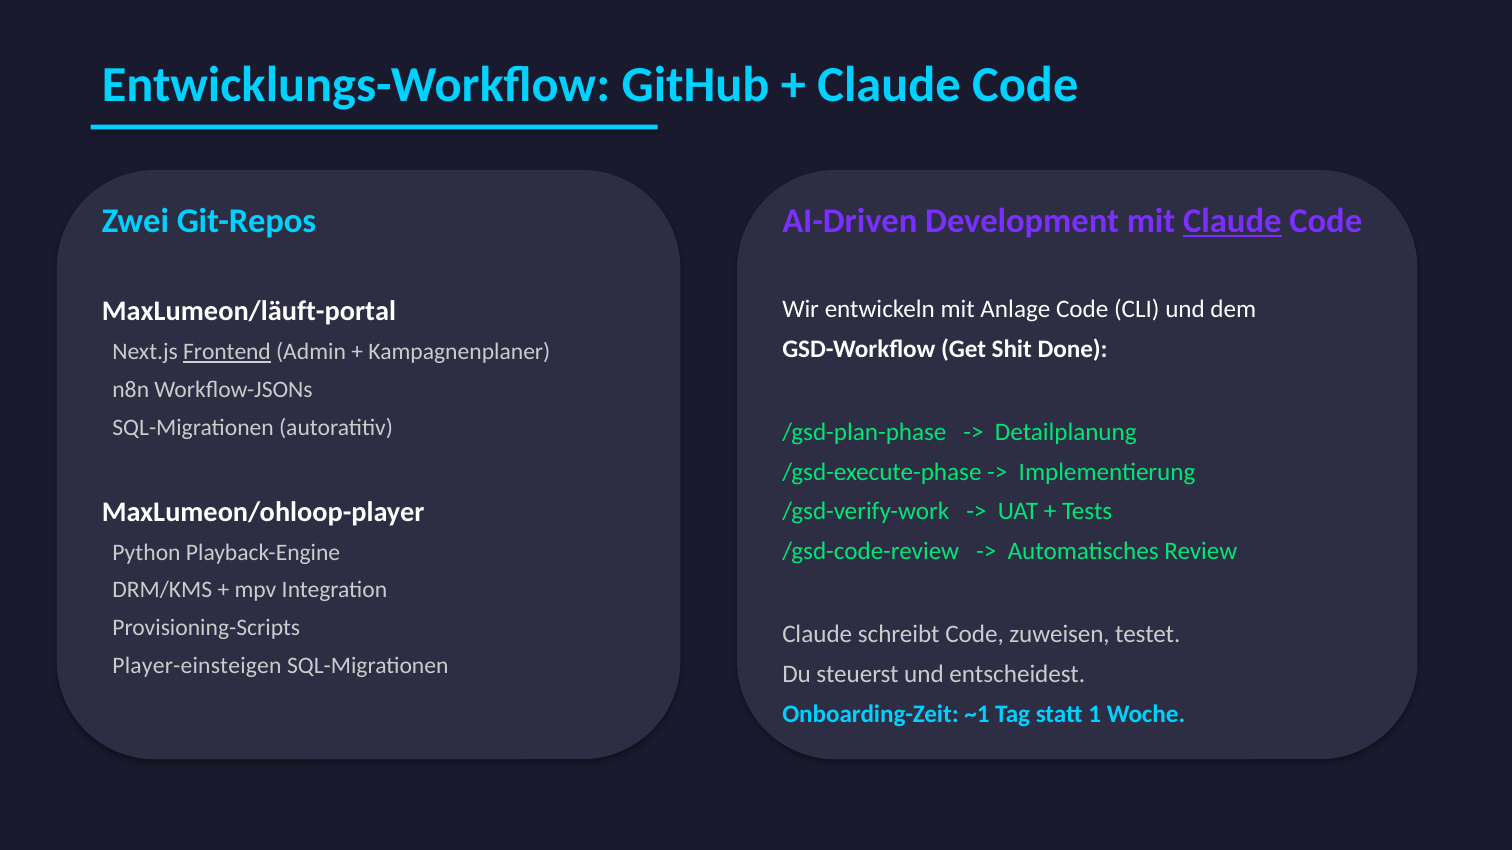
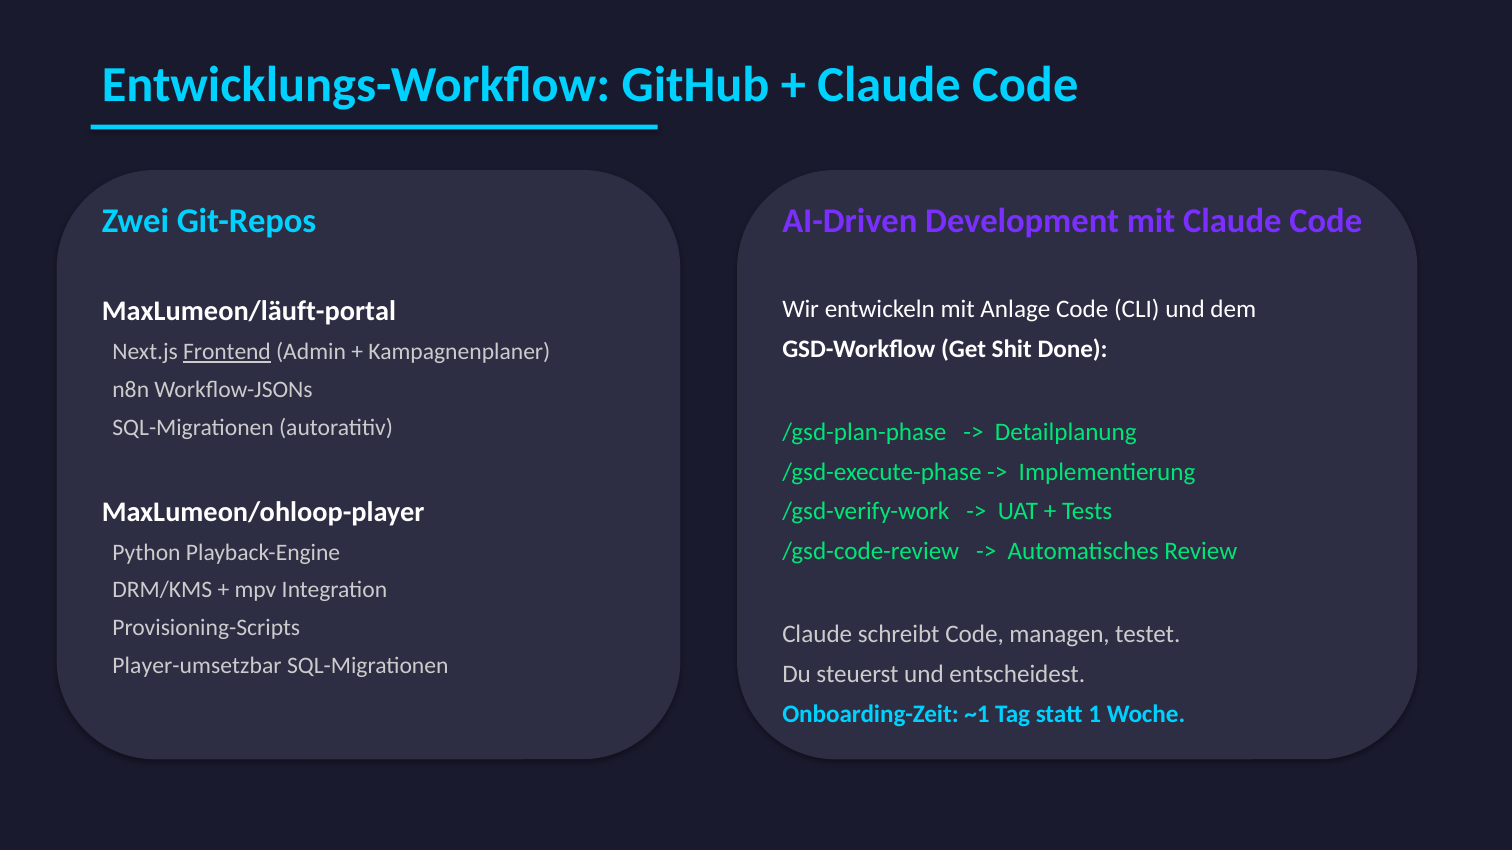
Claude underline: present -> none (1232, 222)
zuweisen: zuweisen -> managen (1060, 635)
Player-einsteigen: Player-einsteigen -> Player-umsetzbar (197, 666)
